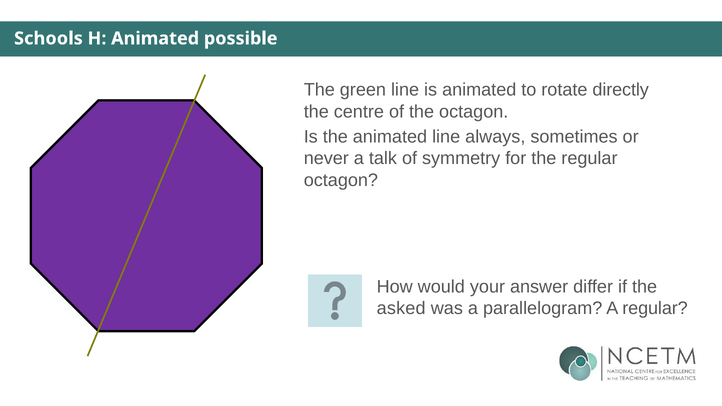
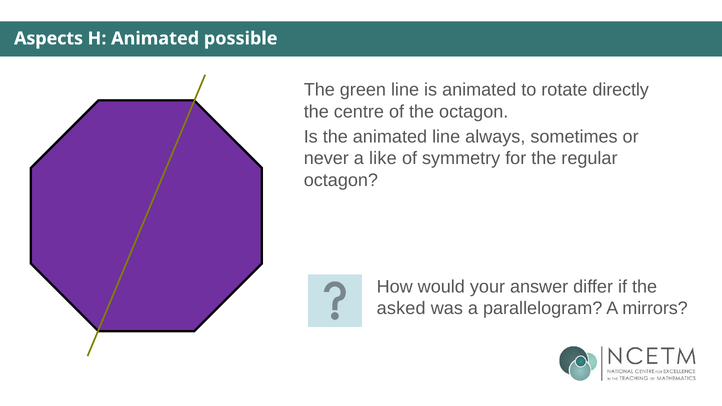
Schools: Schools -> Aspects (49, 38)
talk: talk -> like (383, 159)
A regular: regular -> mirrors (655, 308)
